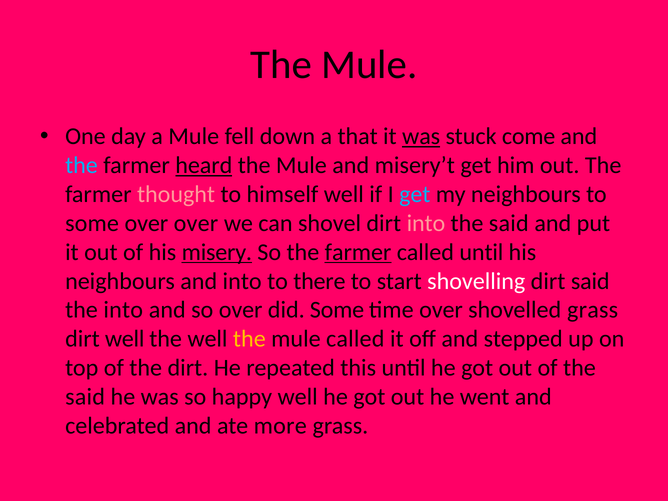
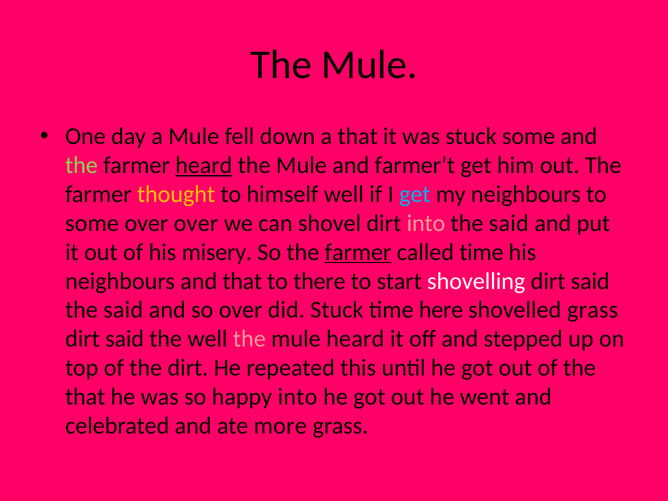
was underline: present -> none (421, 136)
stuck come: come -> some (529, 136)
the colour: light blue -> light green (81, 165)
misery’t: misery’t -> farmer’t (415, 165)
thought colour: pink -> yellow (176, 194)
misery underline: present -> none (217, 252)
called until: until -> time (481, 252)
and into: into -> that (242, 281)
into: into -> said (123, 310)
did Some: Some -> Stuck (337, 310)
time over: over -> here (441, 310)
well: well -> said (125, 339)
the colour: yellow -> pink (249, 339)
mule called: called -> heard (355, 339)
said: said -> that (85, 397)
happy well: well -> into (298, 397)
